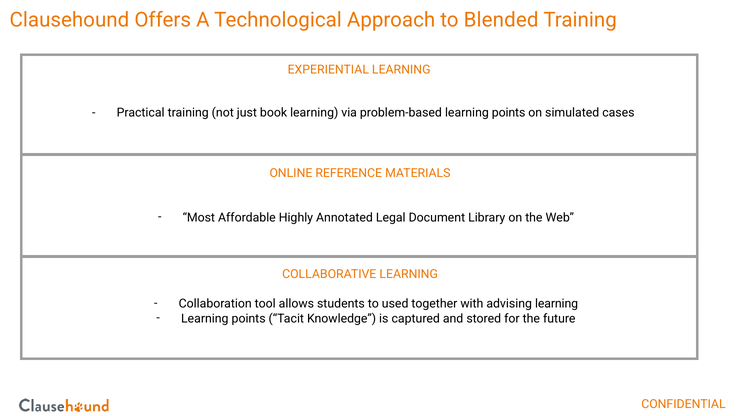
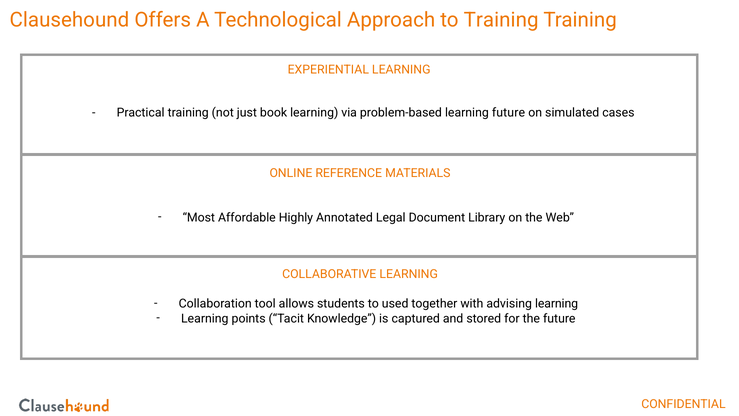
to Blended: Blended -> Training (501, 20)
problem-based learning points: points -> future (508, 113)
